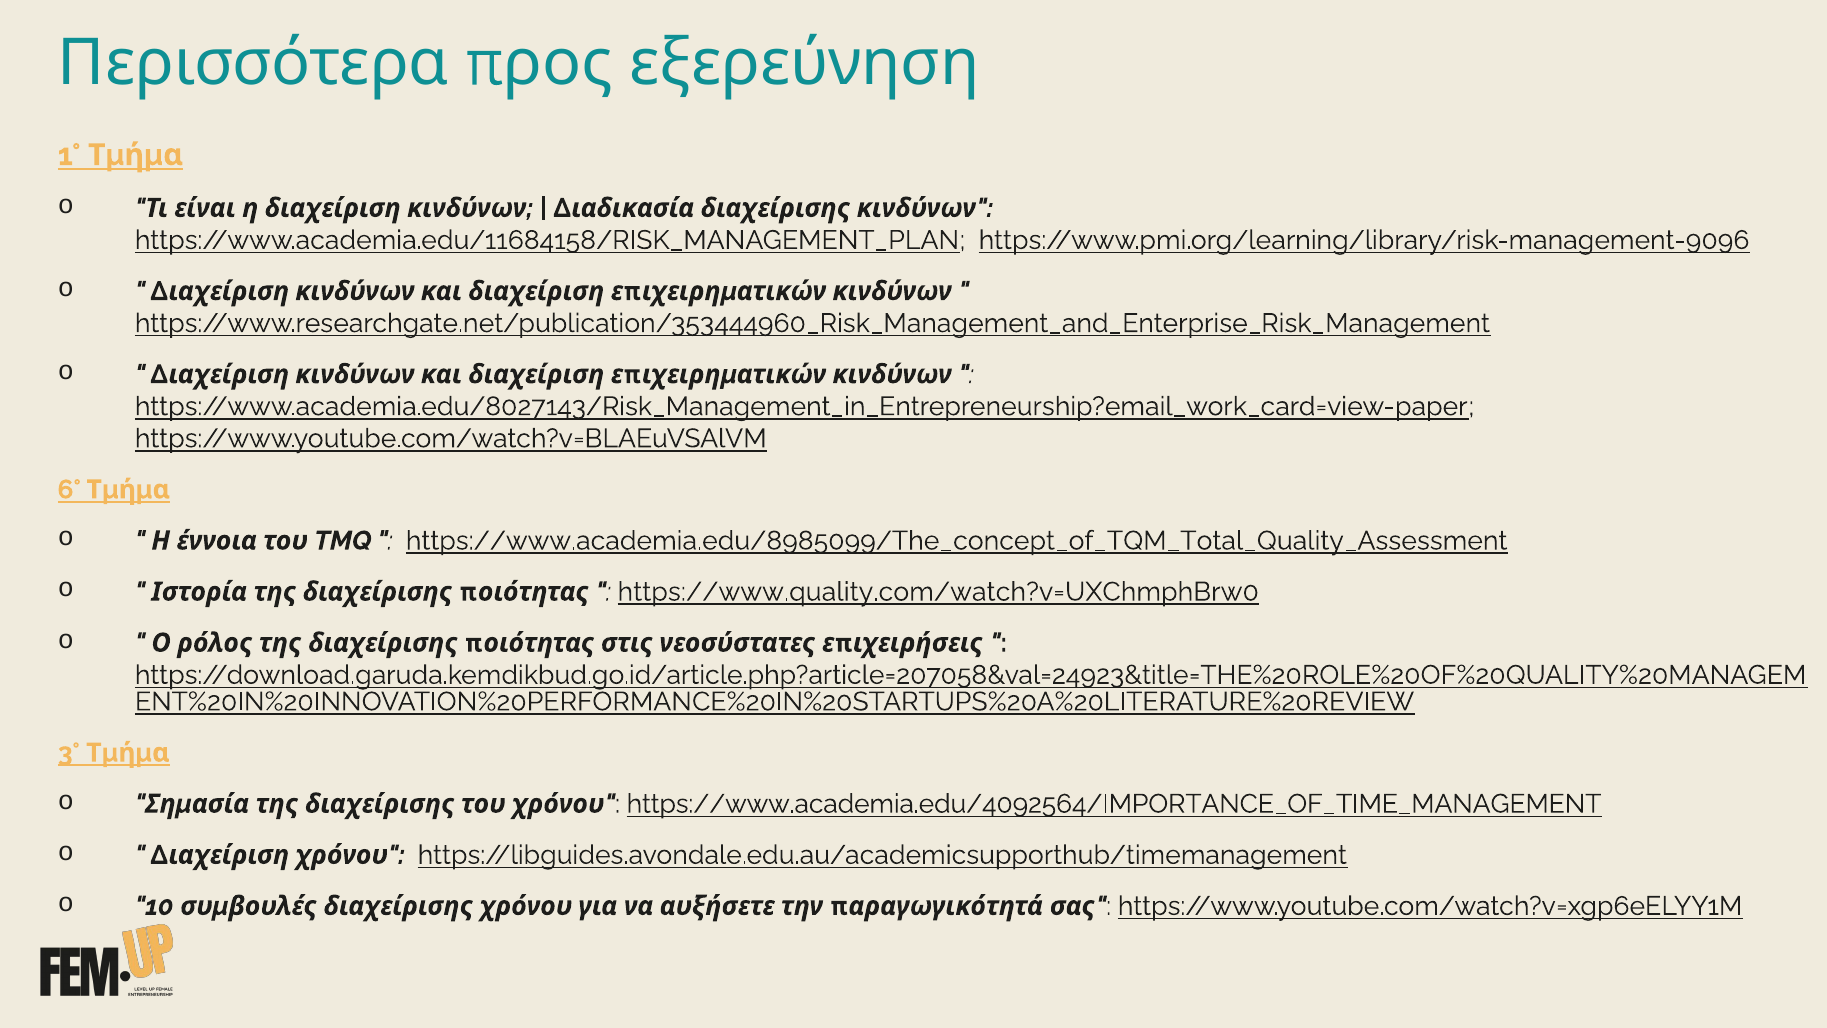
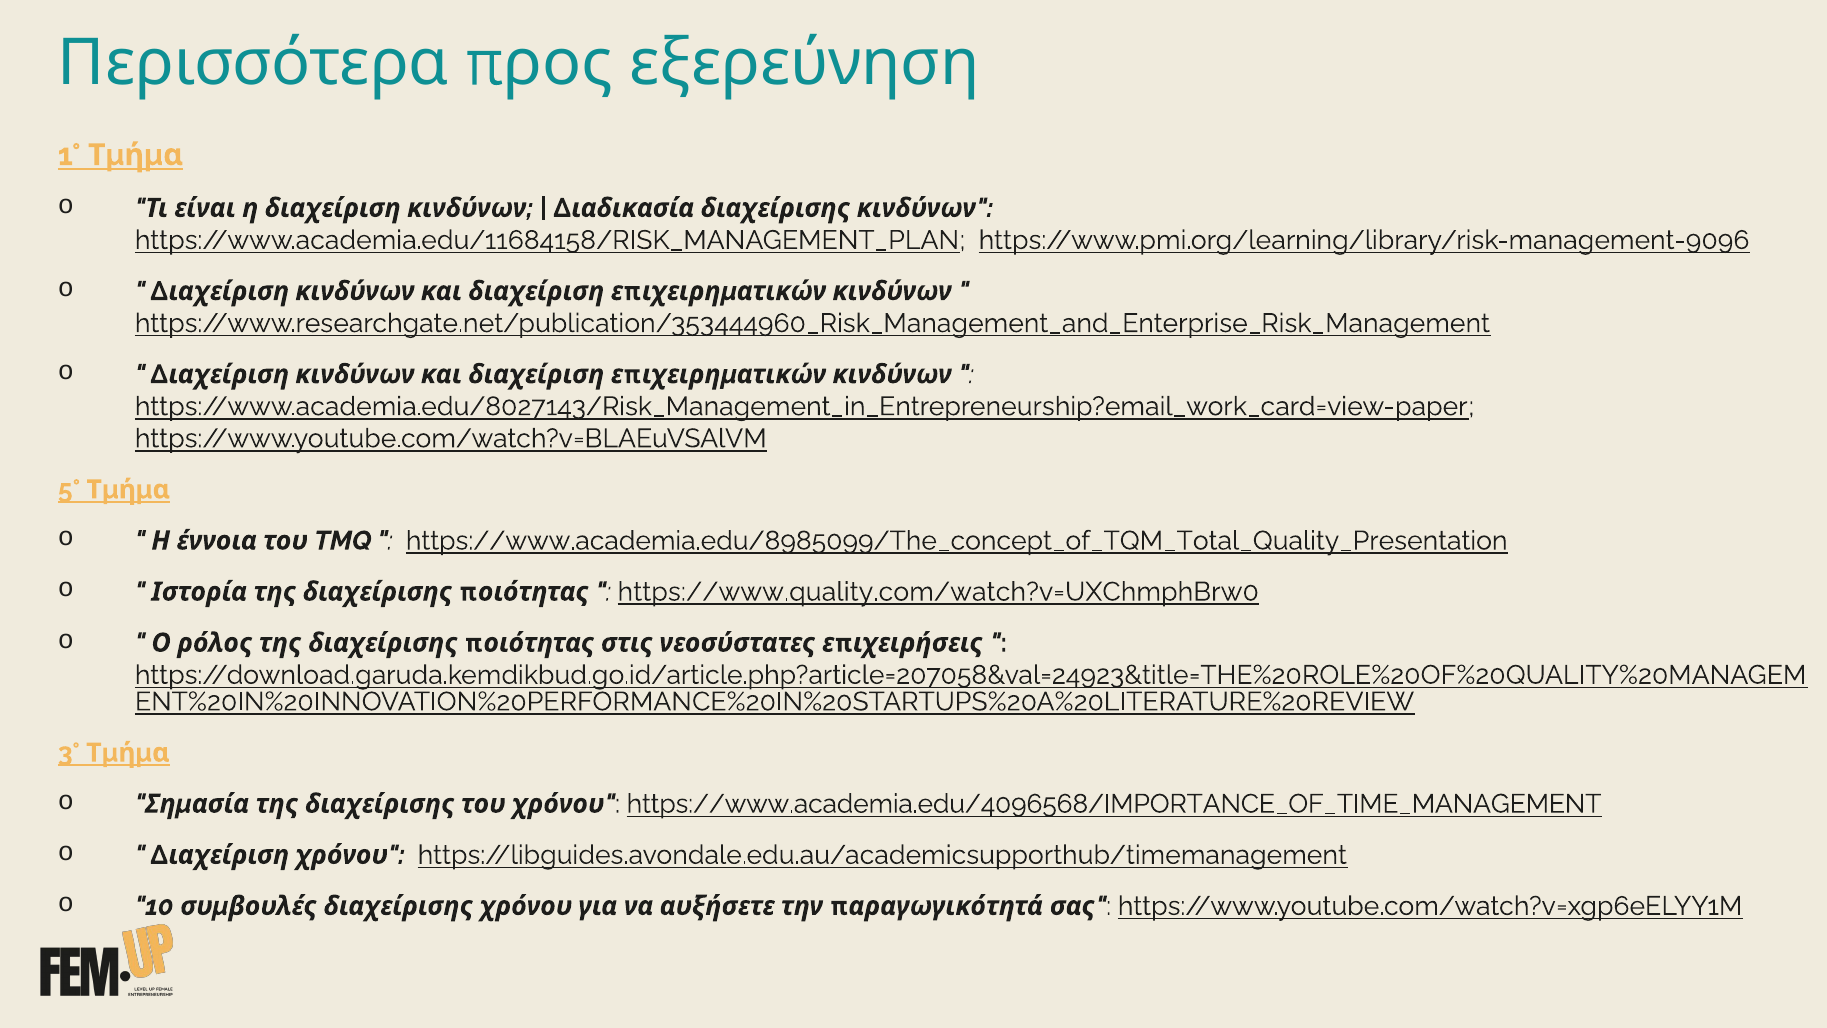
6°: 6° -> 5° (69, 489)
https://www.academia.edu/8985099/The_concept_of_TQM_Total_Quality_Assessment: https://www.academia.edu/8985099/The_concept_of_TQM_Total_Quality_Assessment -> https://www.academia.edu/8985099/The_concept_of_TQM_Total_Quality_Presentation (957, 541)
https://www.academia.edu/4092564/IMPORTANCE_OF_TIME_MANAGEMENT: https://www.academia.edu/4092564/IMPORTANCE_OF_TIME_MANAGEMENT -> https://www.academia.edu/4096568/IMPORTANCE_OF_TIME_MANAGEMENT (1114, 804)
